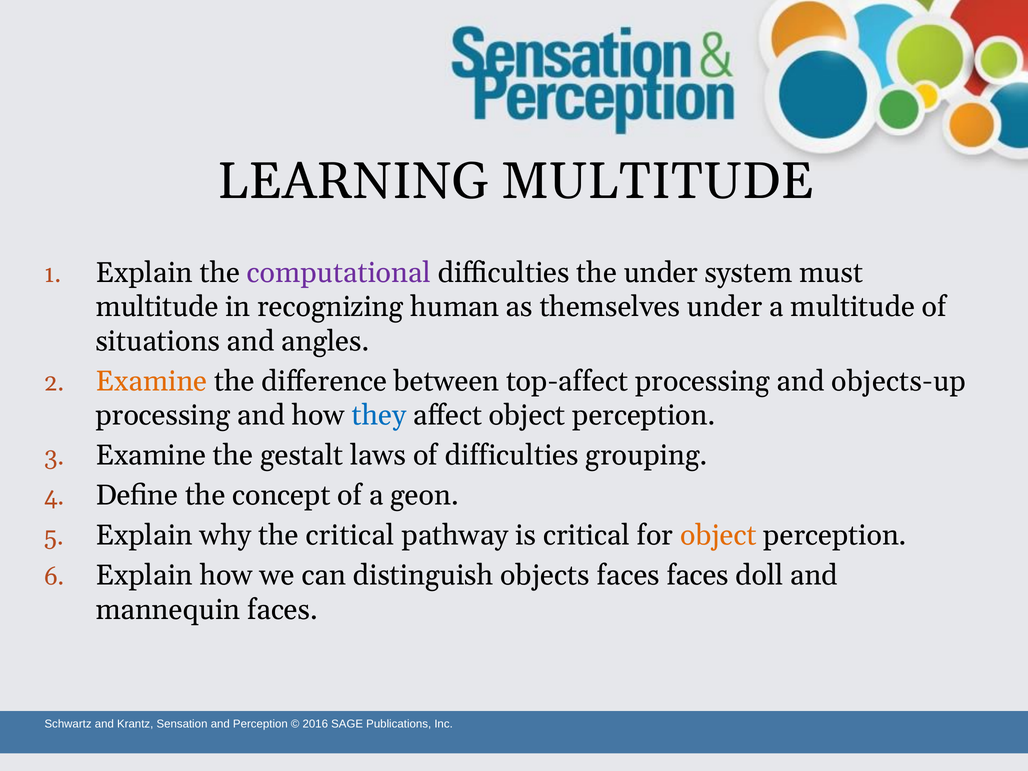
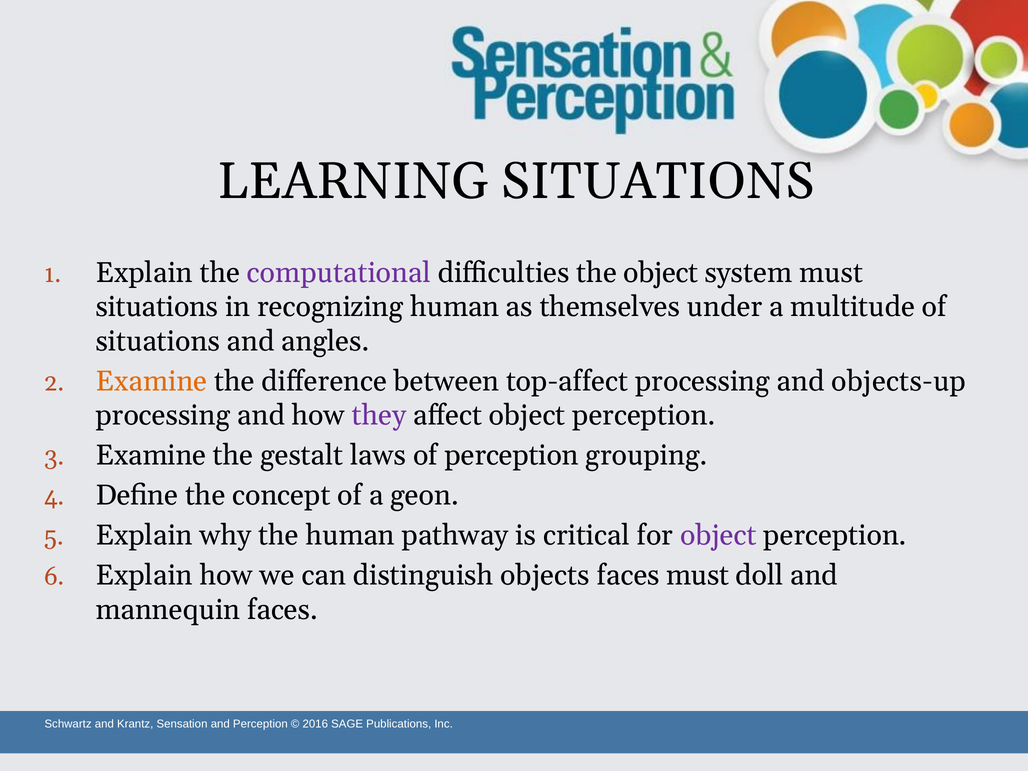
LEARNING MULTITUDE: MULTITUDE -> SITUATIONS (658, 181)
the under: under -> object (661, 273)
multitude: multitude -> situations (157, 307)
they colour: blue -> purple (379, 416)
of difficulties: difficulties -> perception (512, 456)
the critical: critical -> human (350, 535)
object colour: orange -> purple (718, 535)
faces faces: faces -> must (698, 575)
